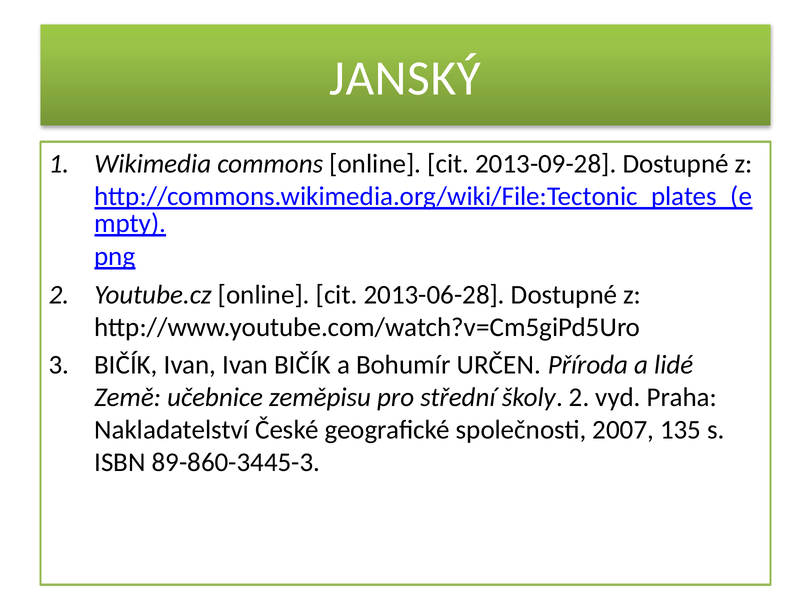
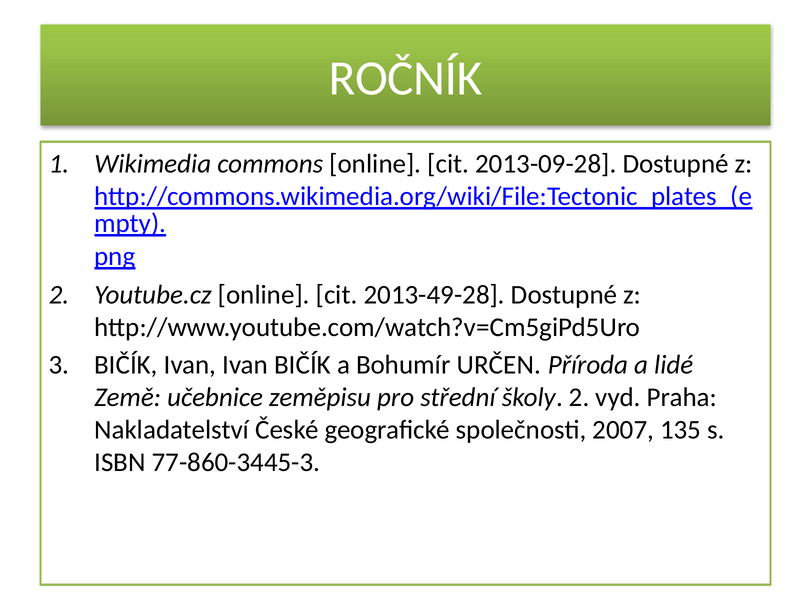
JANSKÝ: JANSKÝ -> ROČNÍK (406, 79)
2013-06-28: 2013-06-28 -> 2013-49-28 (434, 295)
89-860-3445-3: 89-860-3445-3 -> 77-860-3445-3 (236, 463)
